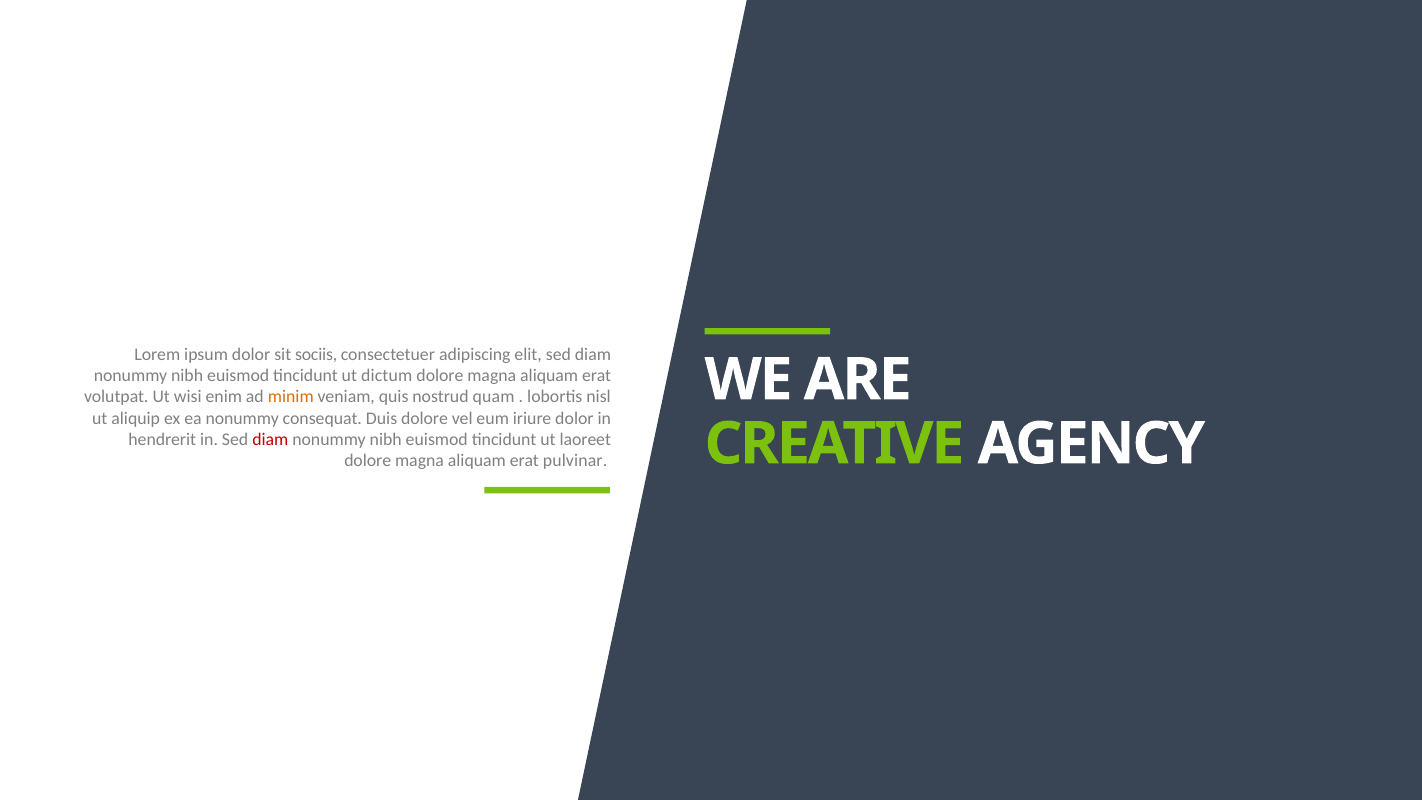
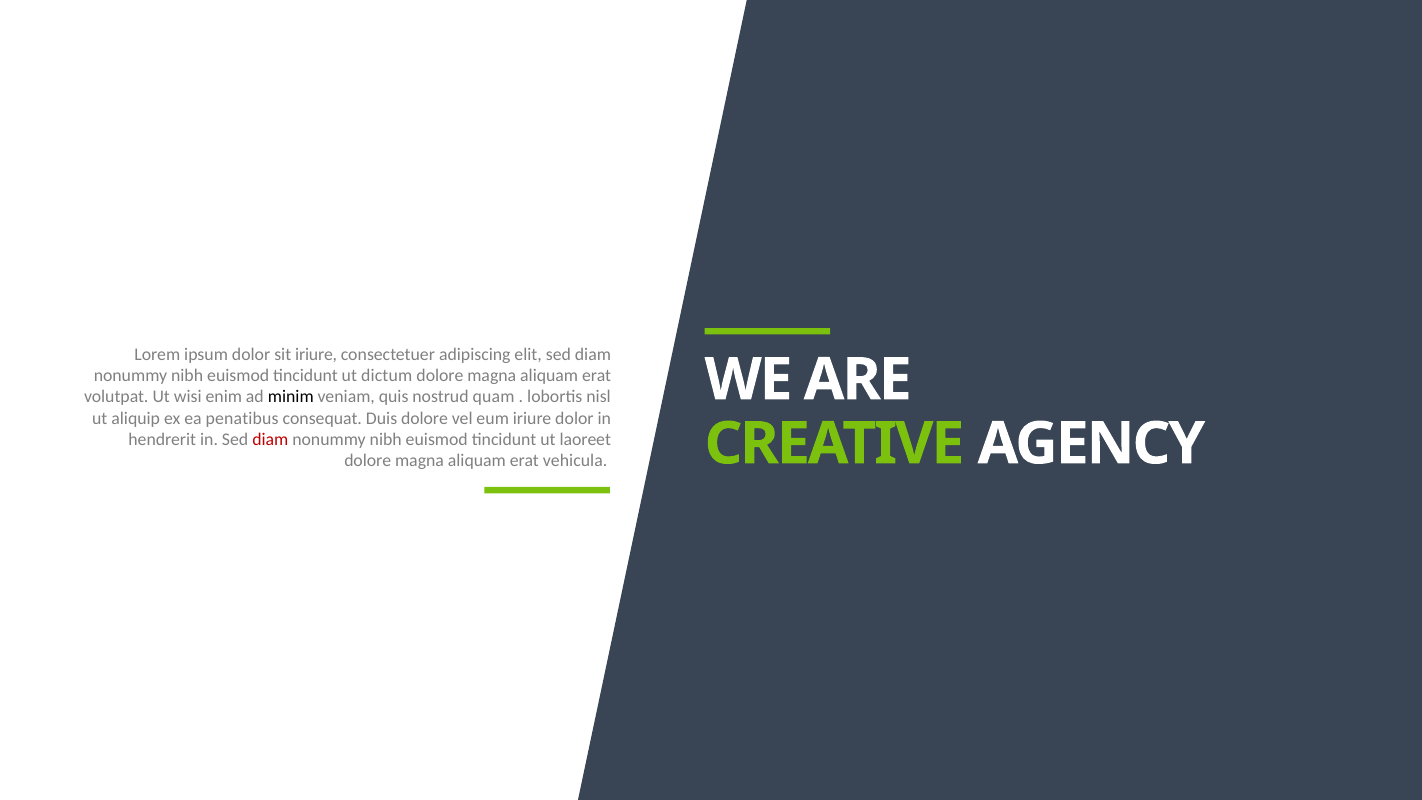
sit sociis: sociis -> iriure (316, 354)
minim colour: orange -> black (291, 397)
ea nonummy: nonummy -> penatibus (242, 418)
pulvinar: pulvinar -> vehicula (575, 461)
